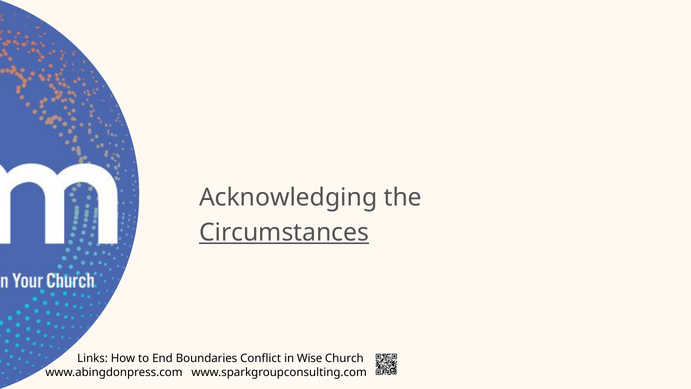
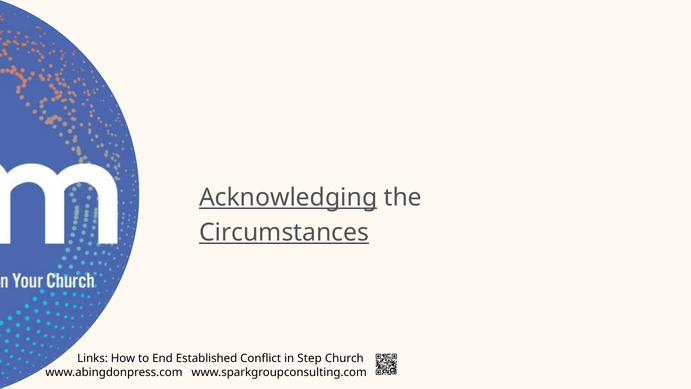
Acknowledging underline: none -> present (288, 198)
Boundaries: Boundaries -> Established (207, 358)
Wise: Wise -> Step (310, 358)
